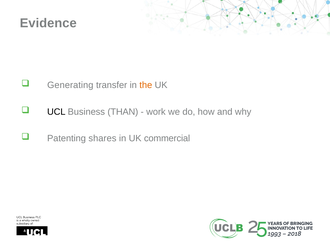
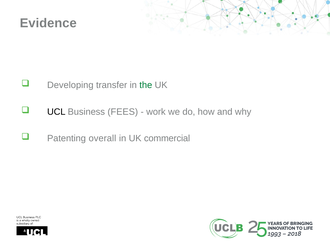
Generating: Generating -> Developing (70, 85)
the colour: orange -> green (146, 85)
THAN: THAN -> FEES (123, 112)
shares: shares -> overall (102, 138)
